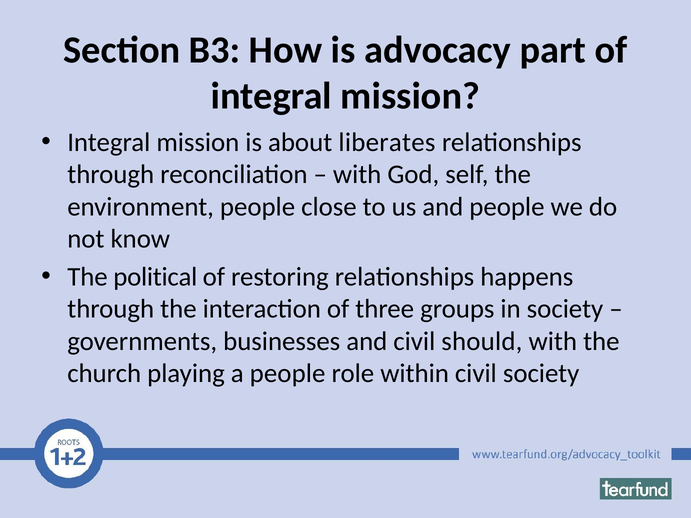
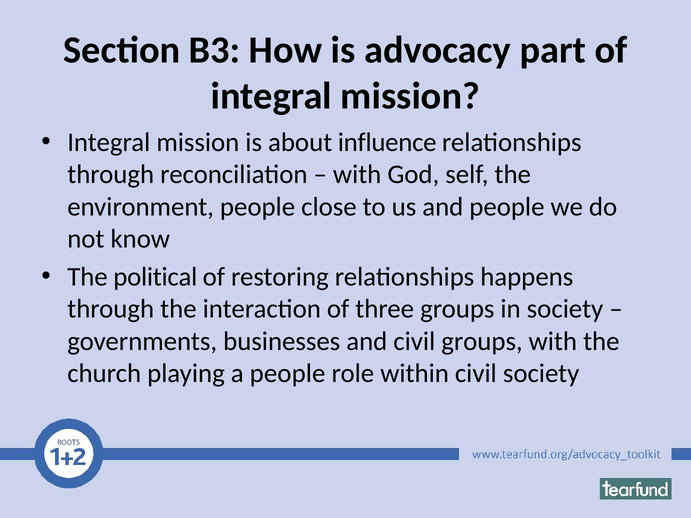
liberates: liberates -> influence (387, 142)
civil should: should -> groups (482, 341)
